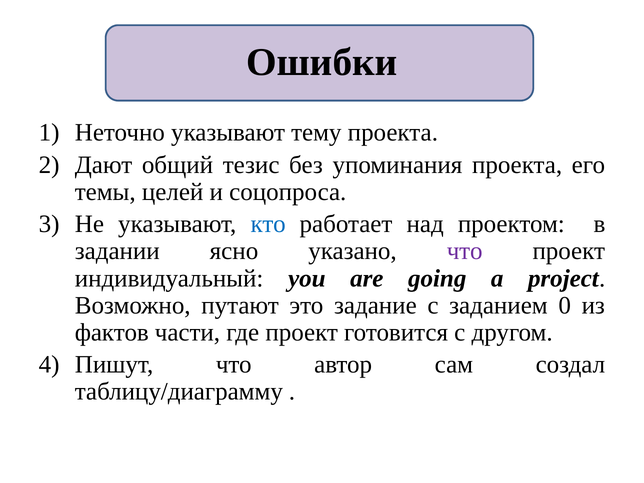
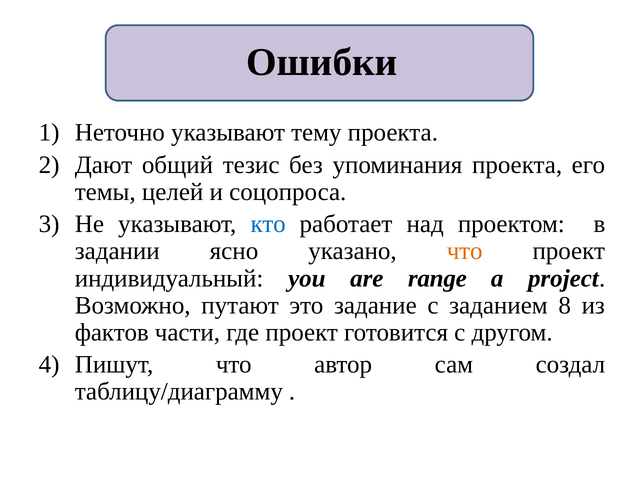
что colour: purple -> orange (465, 251)
going: going -> range (437, 278)
0: 0 -> 8 (565, 305)
